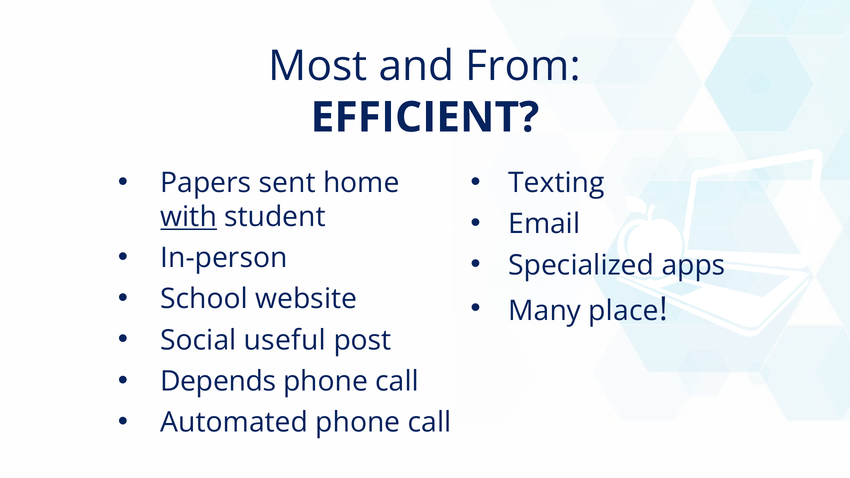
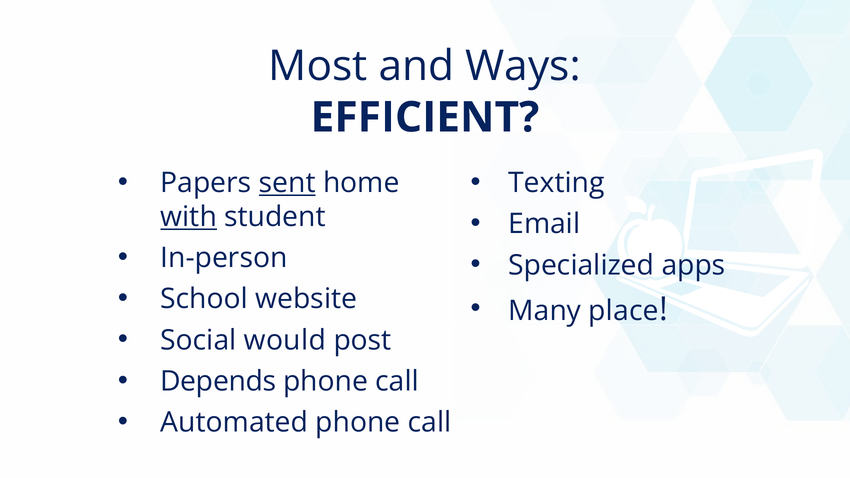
From: From -> Ways (523, 66)
sent underline: none -> present (287, 183)
useful: useful -> would (285, 340)
